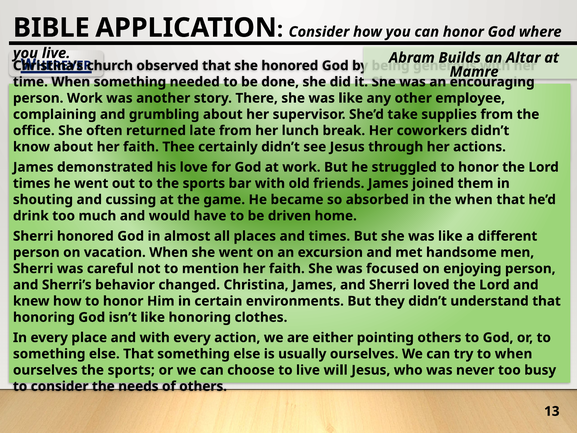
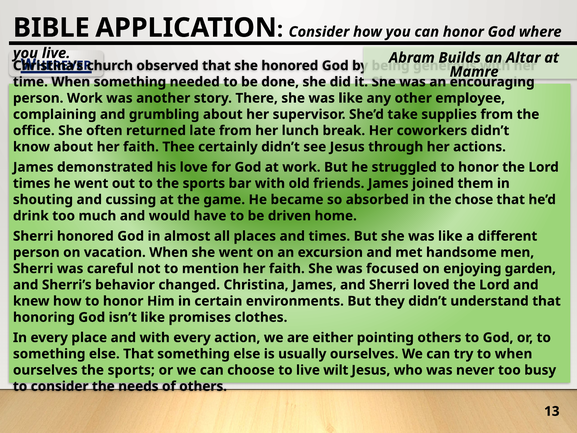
the when: when -> chose (474, 200)
enjoying person: person -> garden (530, 268)
like honoring: honoring -> promises (200, 317)
will: will -> wilt (336, 370)
